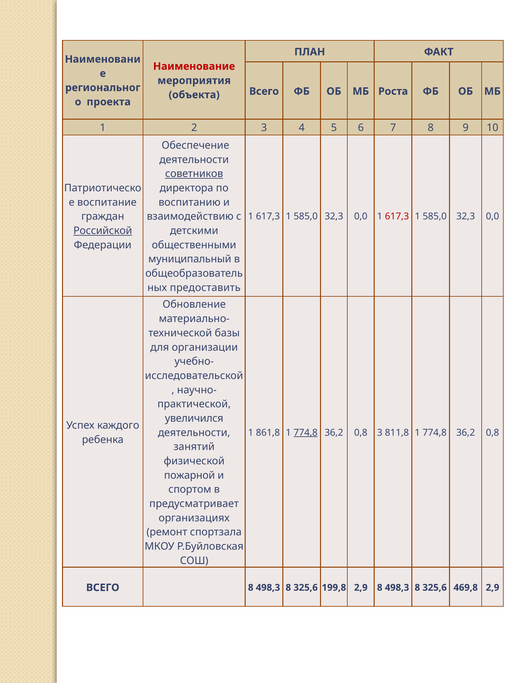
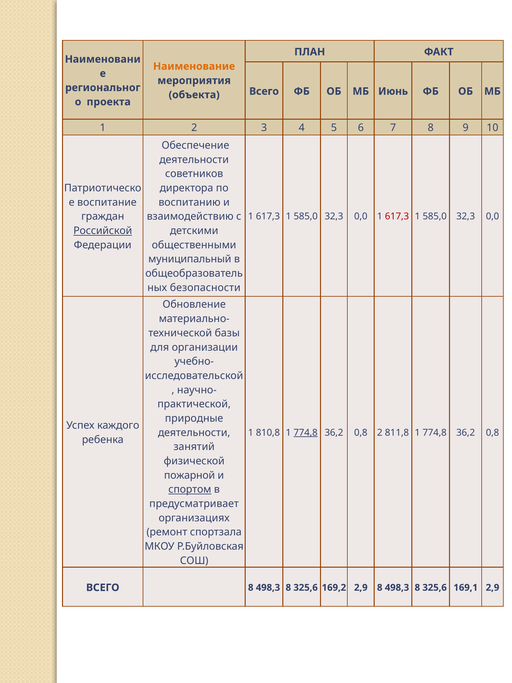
Наименование colour: red -> orange (194, 66)
Роста: Роста -> Июнь (393, 91)
советников underline: present -> none (194, 174)
предоставить: предоставить -> безопасности (205, 287)
увеличился: увеличился -> природные (194, 418)
861,8: 861,8 -> 810,8 (268, 432)
0,8 3: 3 -> 2 (380, 432)
спортом underline: none -> present (190, 489)
199,8: 199,8 -> 169,2 (334, 587)
469,8: 469,8 -> 169,1 (466, 587)
